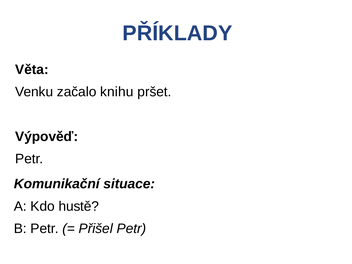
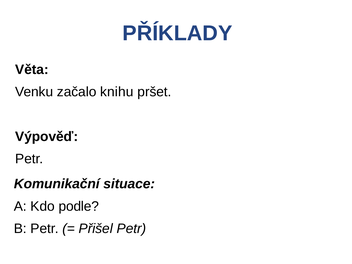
hustě: hustě -> podle (79, 206)
